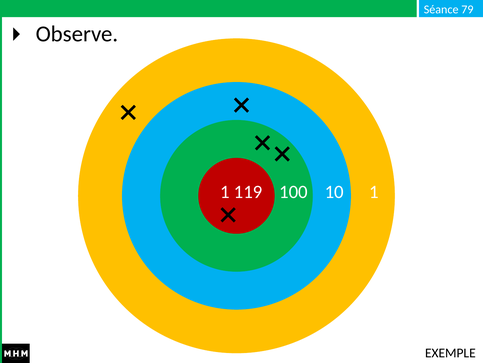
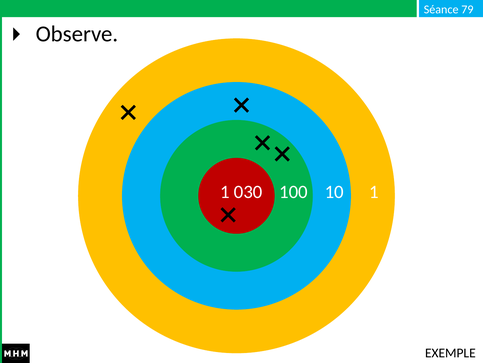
119: 119 -> 030 (248, 192)
